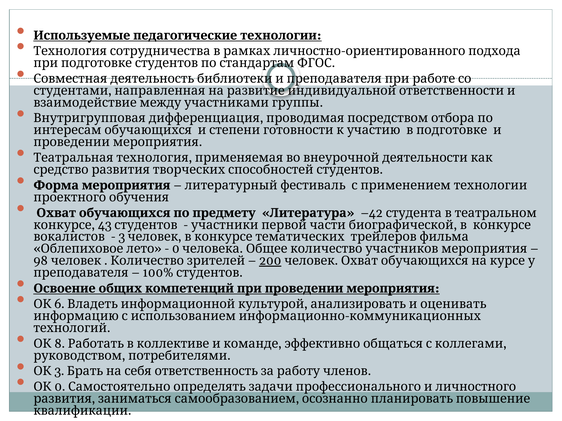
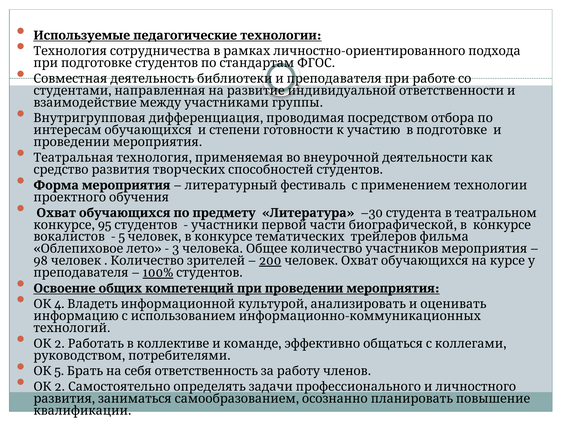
–42: –42 -> –30 (372, 213)
43: 43 -> 95 (105, 225)
3: 3 -> 5 (122, 237)
0: 0 -> 3 (176, 249)
100% underline: none -> present (158, 273)
6: 6 -> 4 (59, 304)
8: 8 -> 2 (60, 344)
3: 3 -> 5 (59, 372)
0: 0 -> 2 (60, 387)
